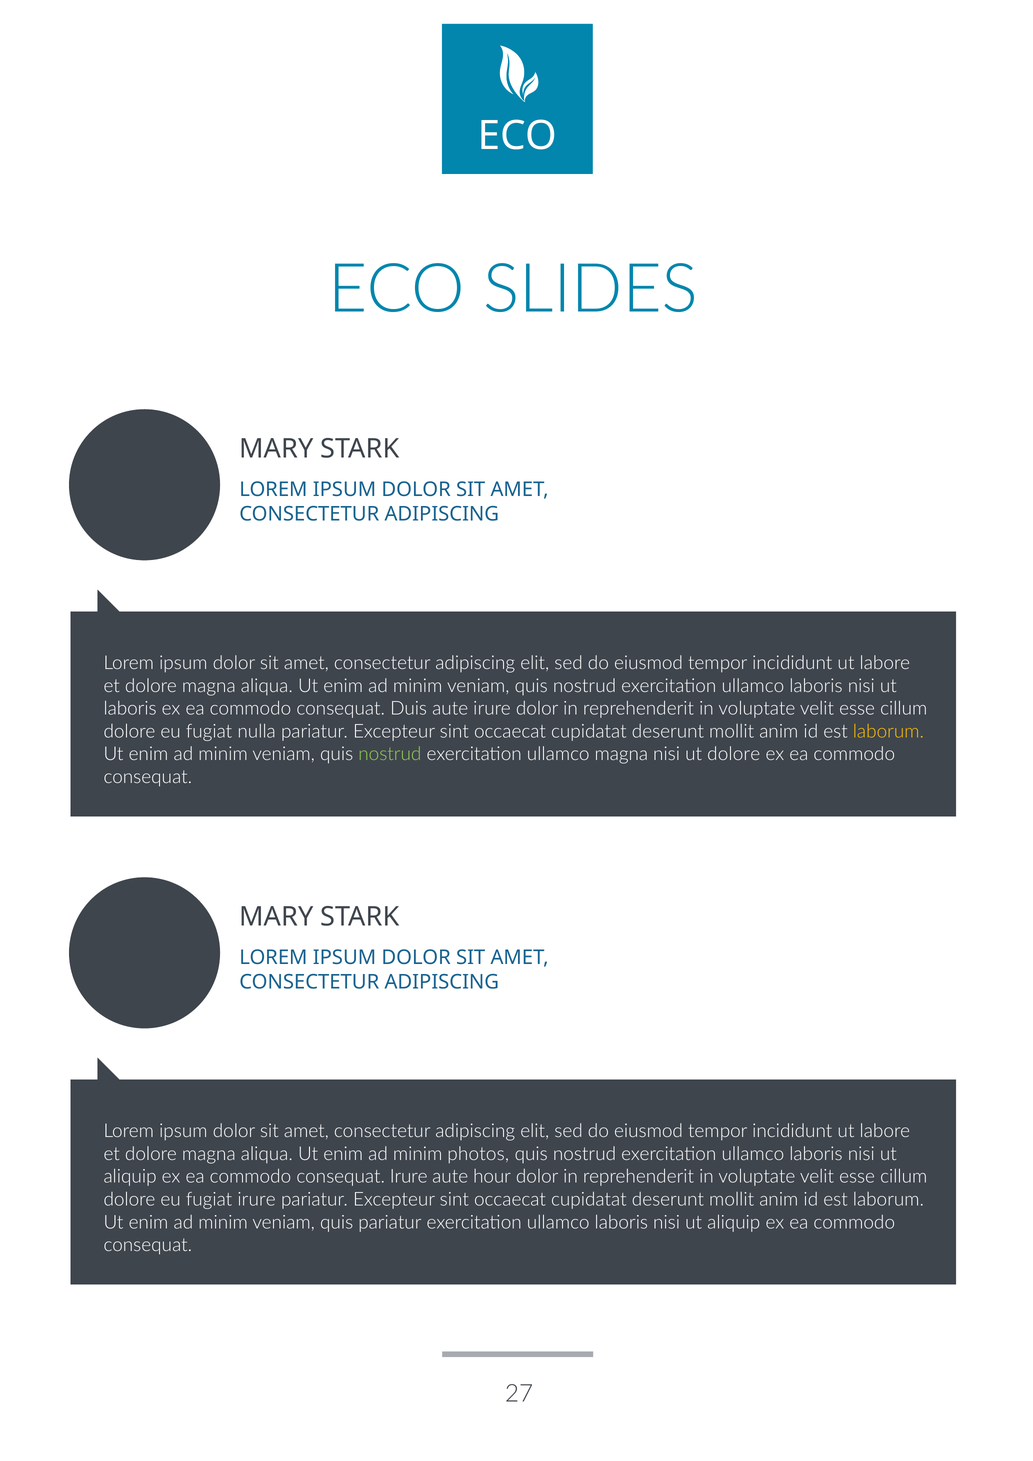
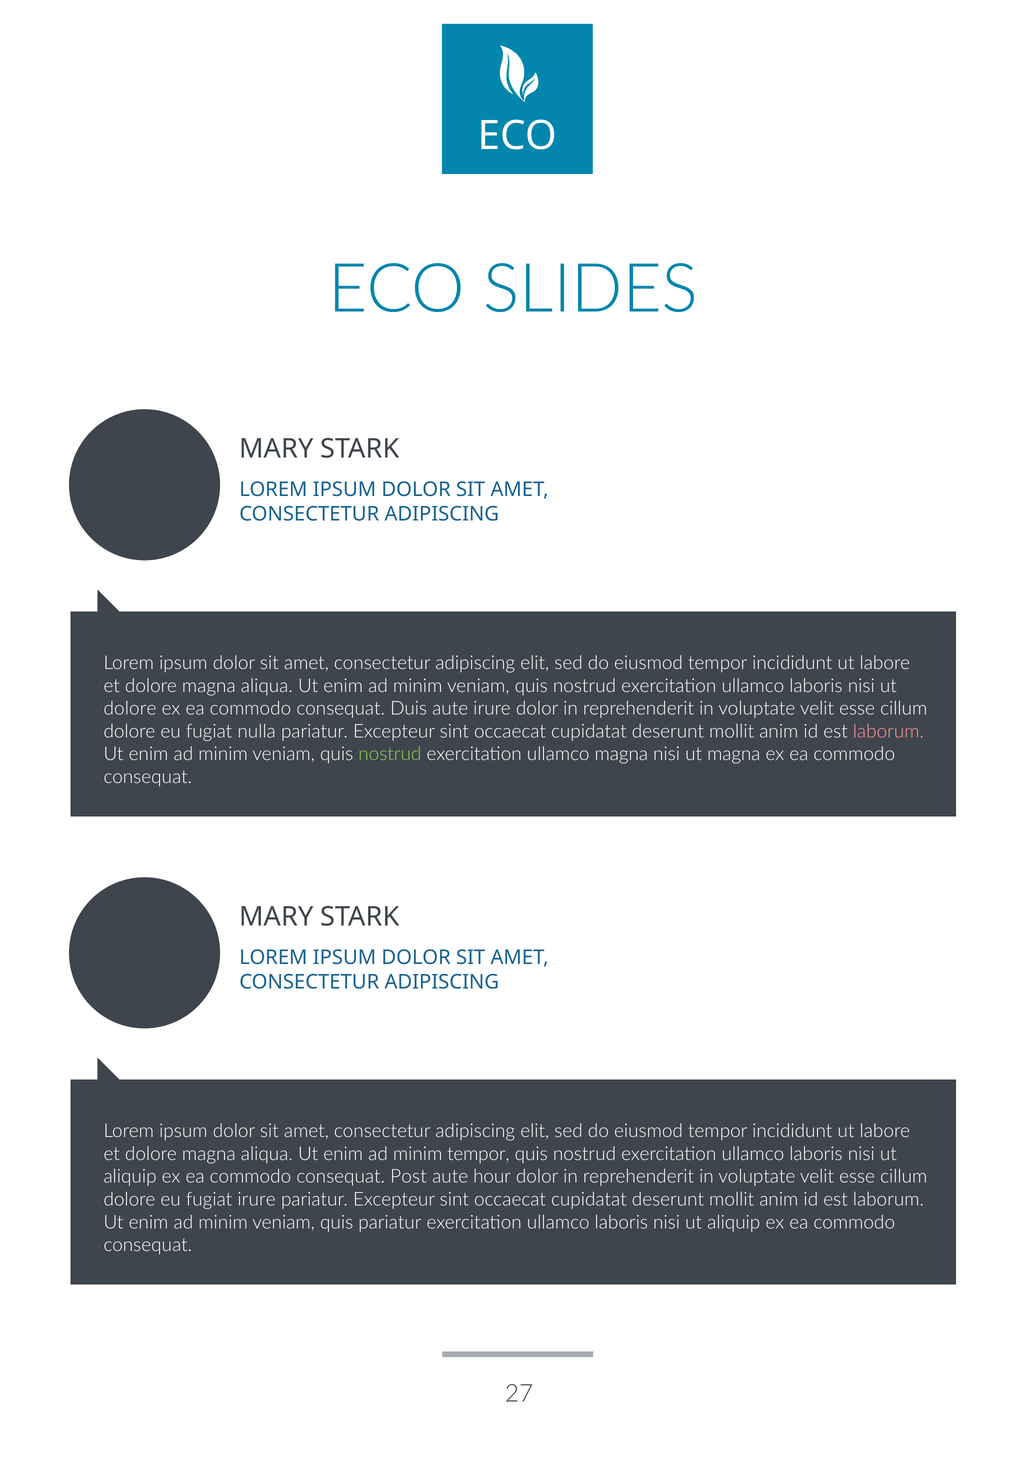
laboris: laboris -> dolore (130, 708)
laborum colour: yellow -> pink (888, 731)
ut dolore: dolore -> magna (734, 754)
minim photos: photos -> tempor (478, 1153)
consequat Irure: Irure -> Post (408, 1176)
